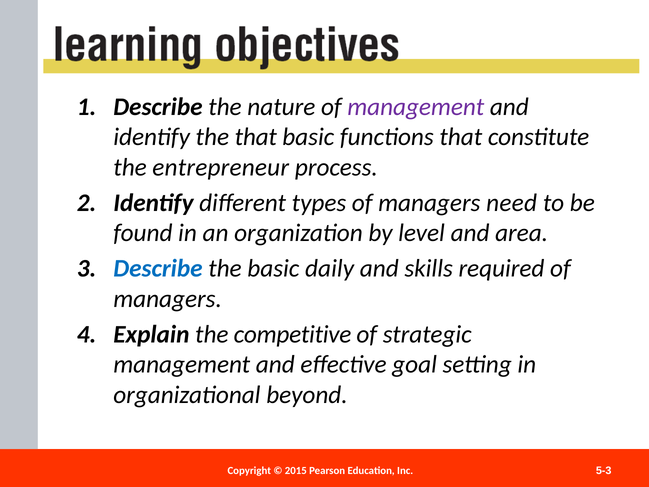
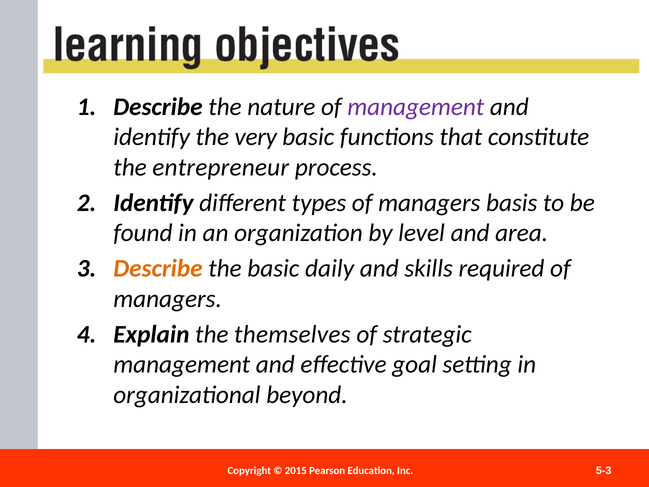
the that: that -> very (256, 137)
need: need -> basis (512, 203)
Describe colour: blue -> orange (158, 268)
competitive: competitive -> themselves (292, 334)
